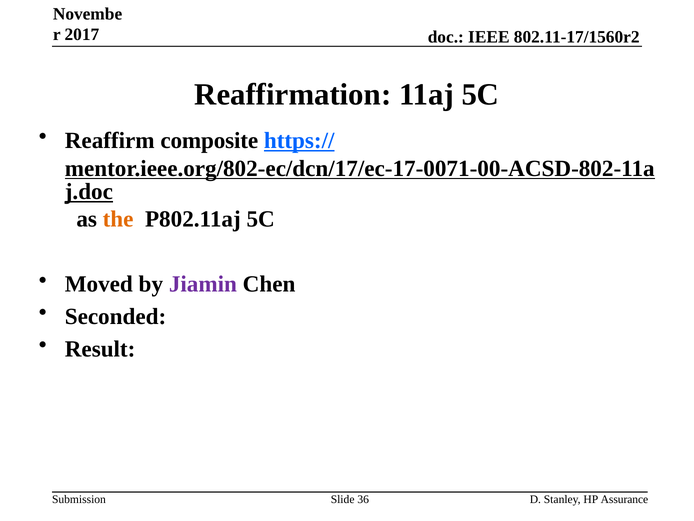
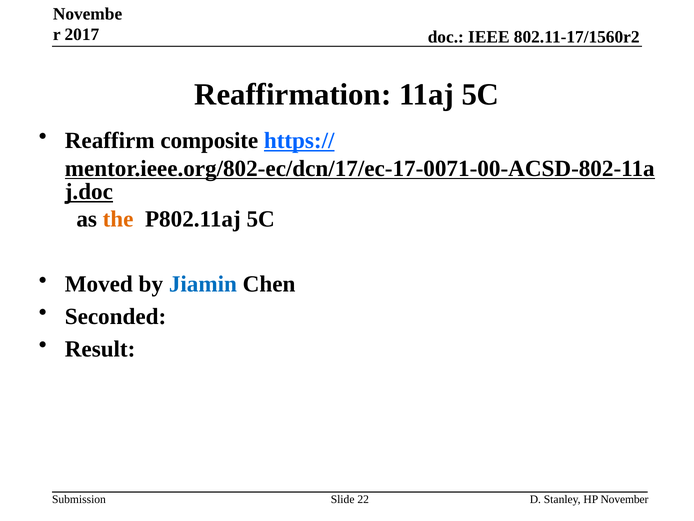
Jiamin colour: purple -> blue (203, 284)
36: 36 -> 22 (363, 499)
Assurance: Assurance -> November (624, 499)
